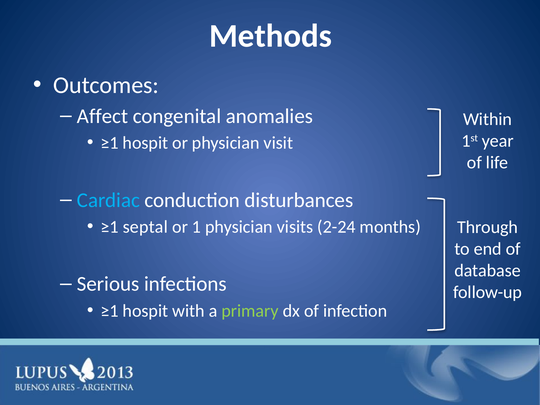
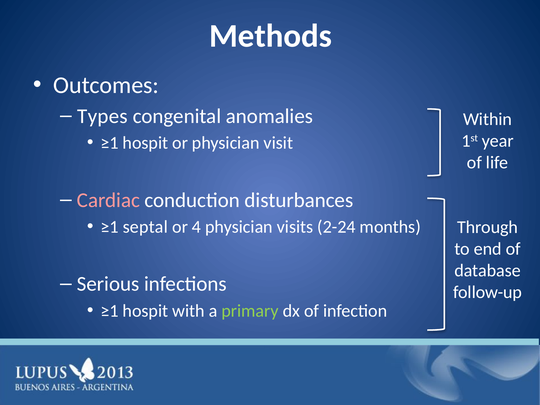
Affect: Affect -> Types (102, 116)
Cardiac colour: light blue -> pink (108, 200)
1: 1 -> 4 (197, 227)
